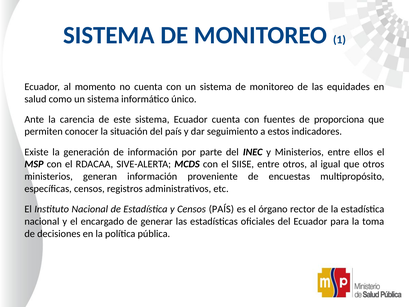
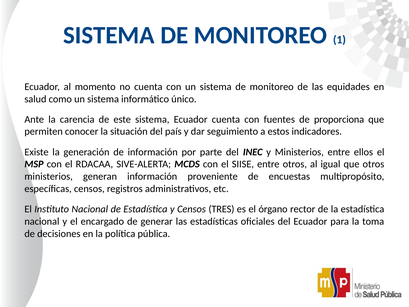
Censos PAÍS: PAÍS -> TRES (221, 209)
